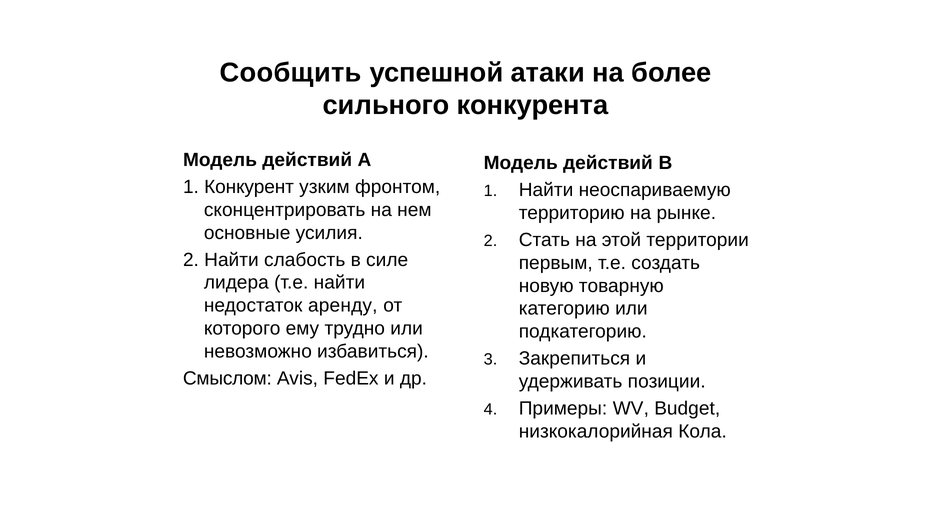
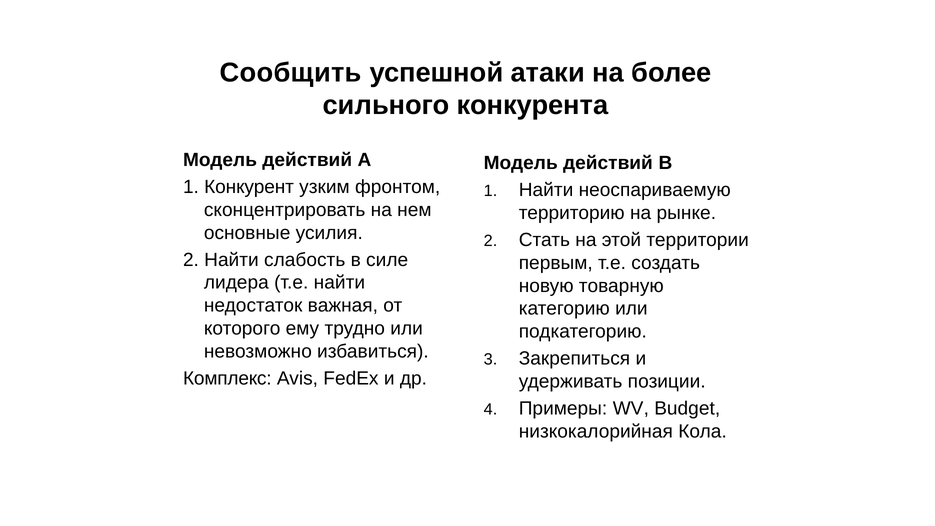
аренду: аренду -> важная (343, 306)
Смыслом: Смыслом -> Комплекс (227, 378)
